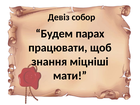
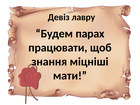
собор: собор -> лавру (83, 17)
